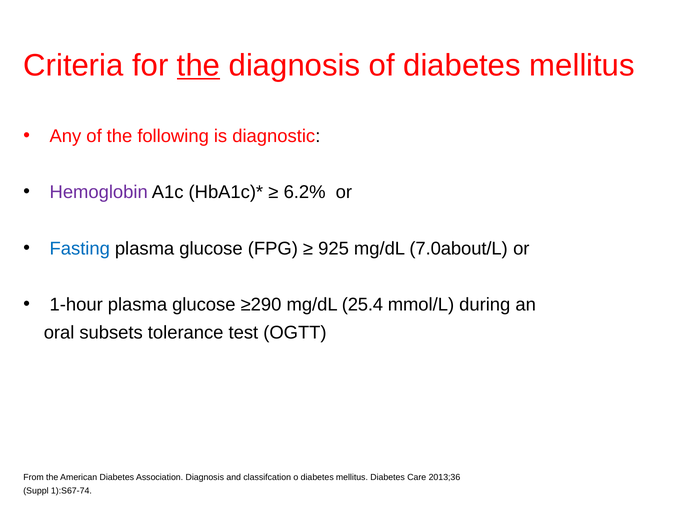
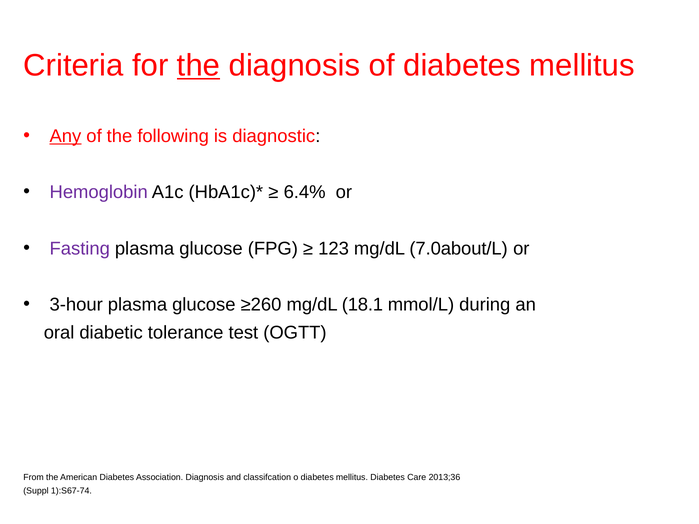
Any underline: none -> present (65, 136)
6.2%: 6.2% -> 6.4% (305, 192)
Fasting colour: blue -> purple (80, 249)
925: 925 -> 123 (334, 249)
1-hour: 1-hour -> 3-hour (76, 305)
≥290: ≥290 -> ≥260 (261, 305)
25.4: 25.4 -> 18.1 (362, 305)
subsets: subsets -> diabetic (111, 333)
